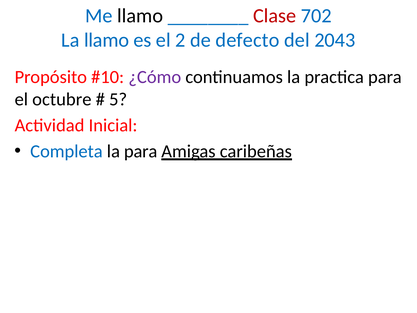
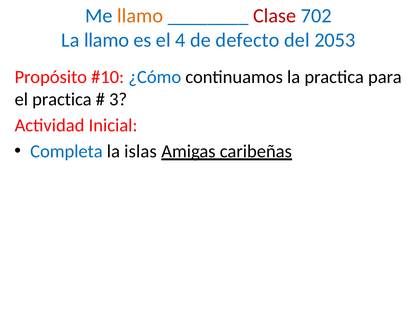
llamo colour: black -> orange (140, 16)
2: 2 -> 4 (180, 40)
2043: 2043 -> 2053 (335, 40)
¿Cómo colour: purple -> blue (155, 77)
el octubre: octubre -> practica (62, 99)
5: 5 -> 3 (118, 99)
la para: para -> islas (140, 151)
